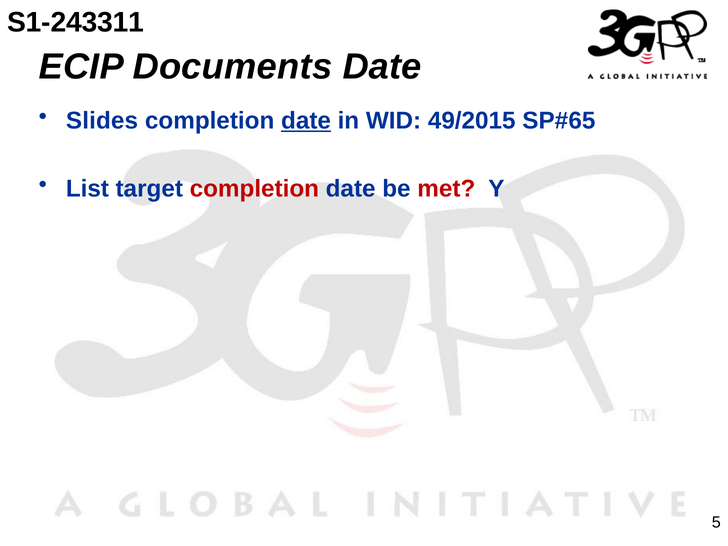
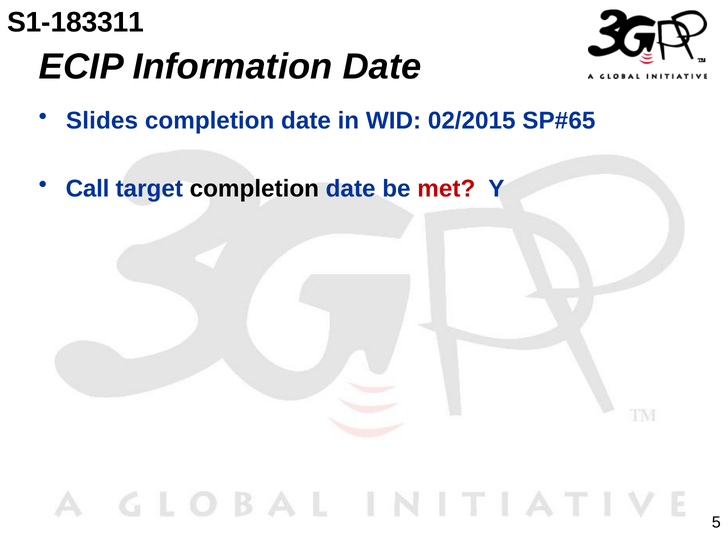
S1-243311: S1-243311 -> S1-183311 (76, 23)
Documents: Documents -> Information (233, 67)
date underline: present -> none (306, 121)
49/2015: 49/2015 -> 02/2015 (472, 121)
List: List -> Call (88, 189)
completion colour: red -> black (254, 189)
